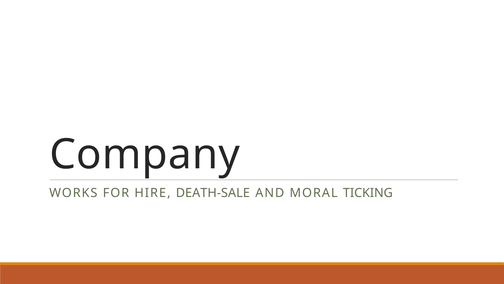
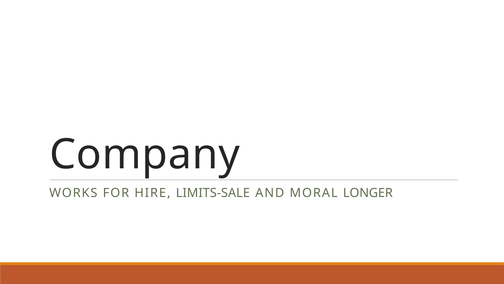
DEATH-SALE: DEATH-SALE -> LIMITS-SALE (213, 193)
TICKING: TICKING -> LONGER (368, 193)
